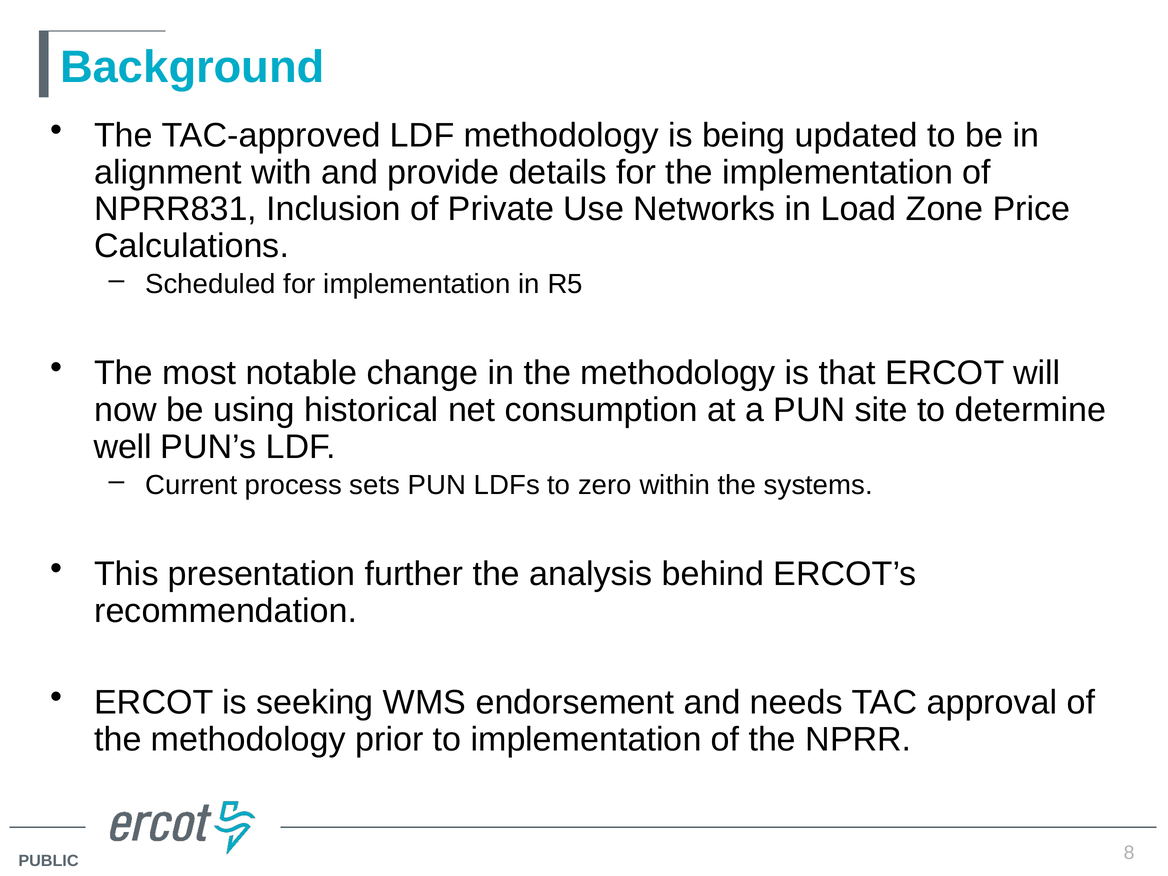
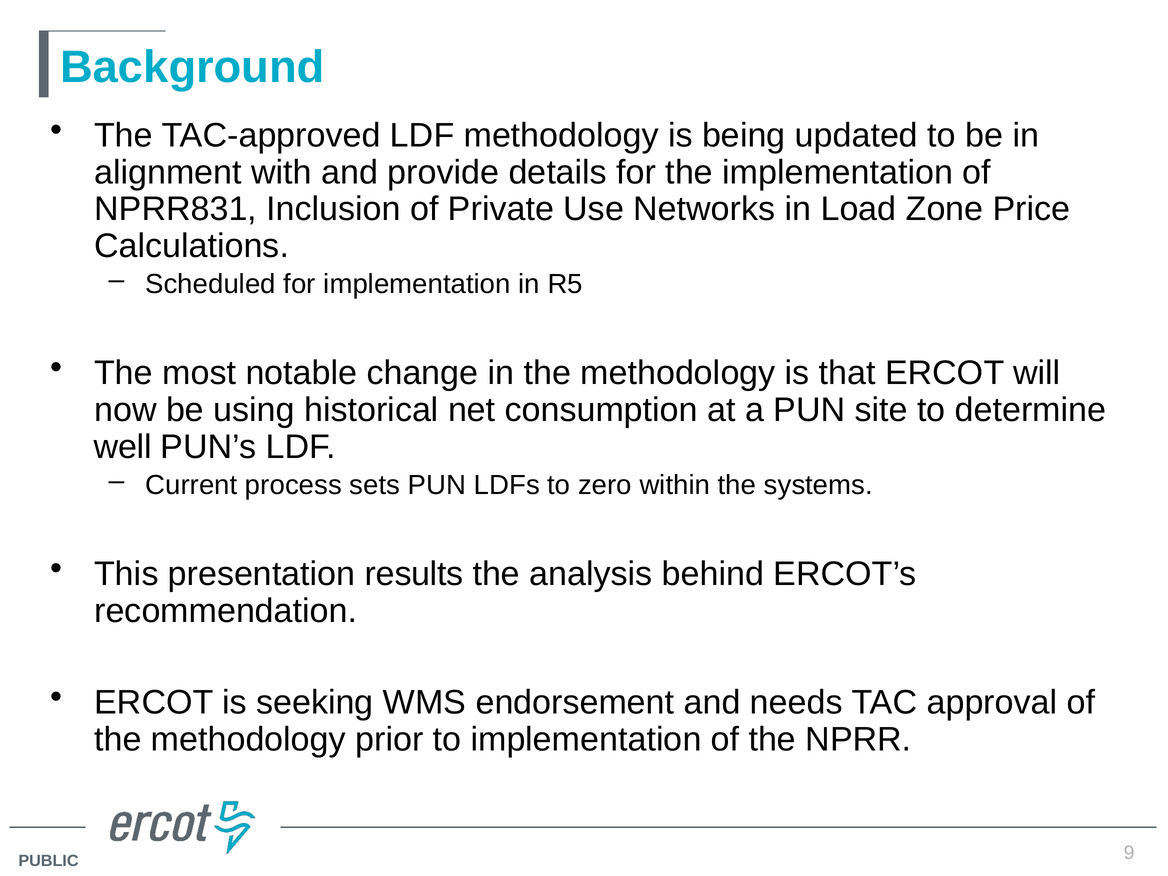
further: further -> results (414, 574)
8: 8 -> 9 (1129, 853)
